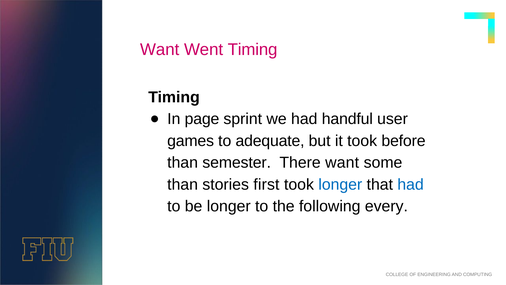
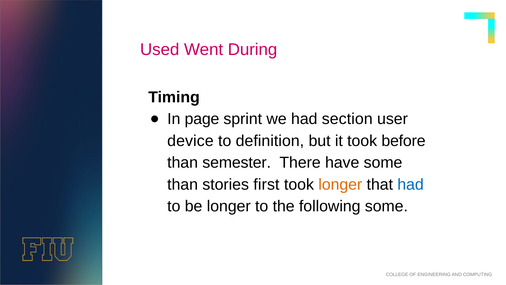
Want: Want -> Used (160, 49)
Went Timing: Timing -> During (253, 49)
handful: handful -> section (347, 119)
games: games -> device (190, 141)
adequate: adequate -> definition (270, 141)
There want: want -> have (342, 162)
longer colour: blue -> orange (340, 184)
following every: every -> some (386, 206)
